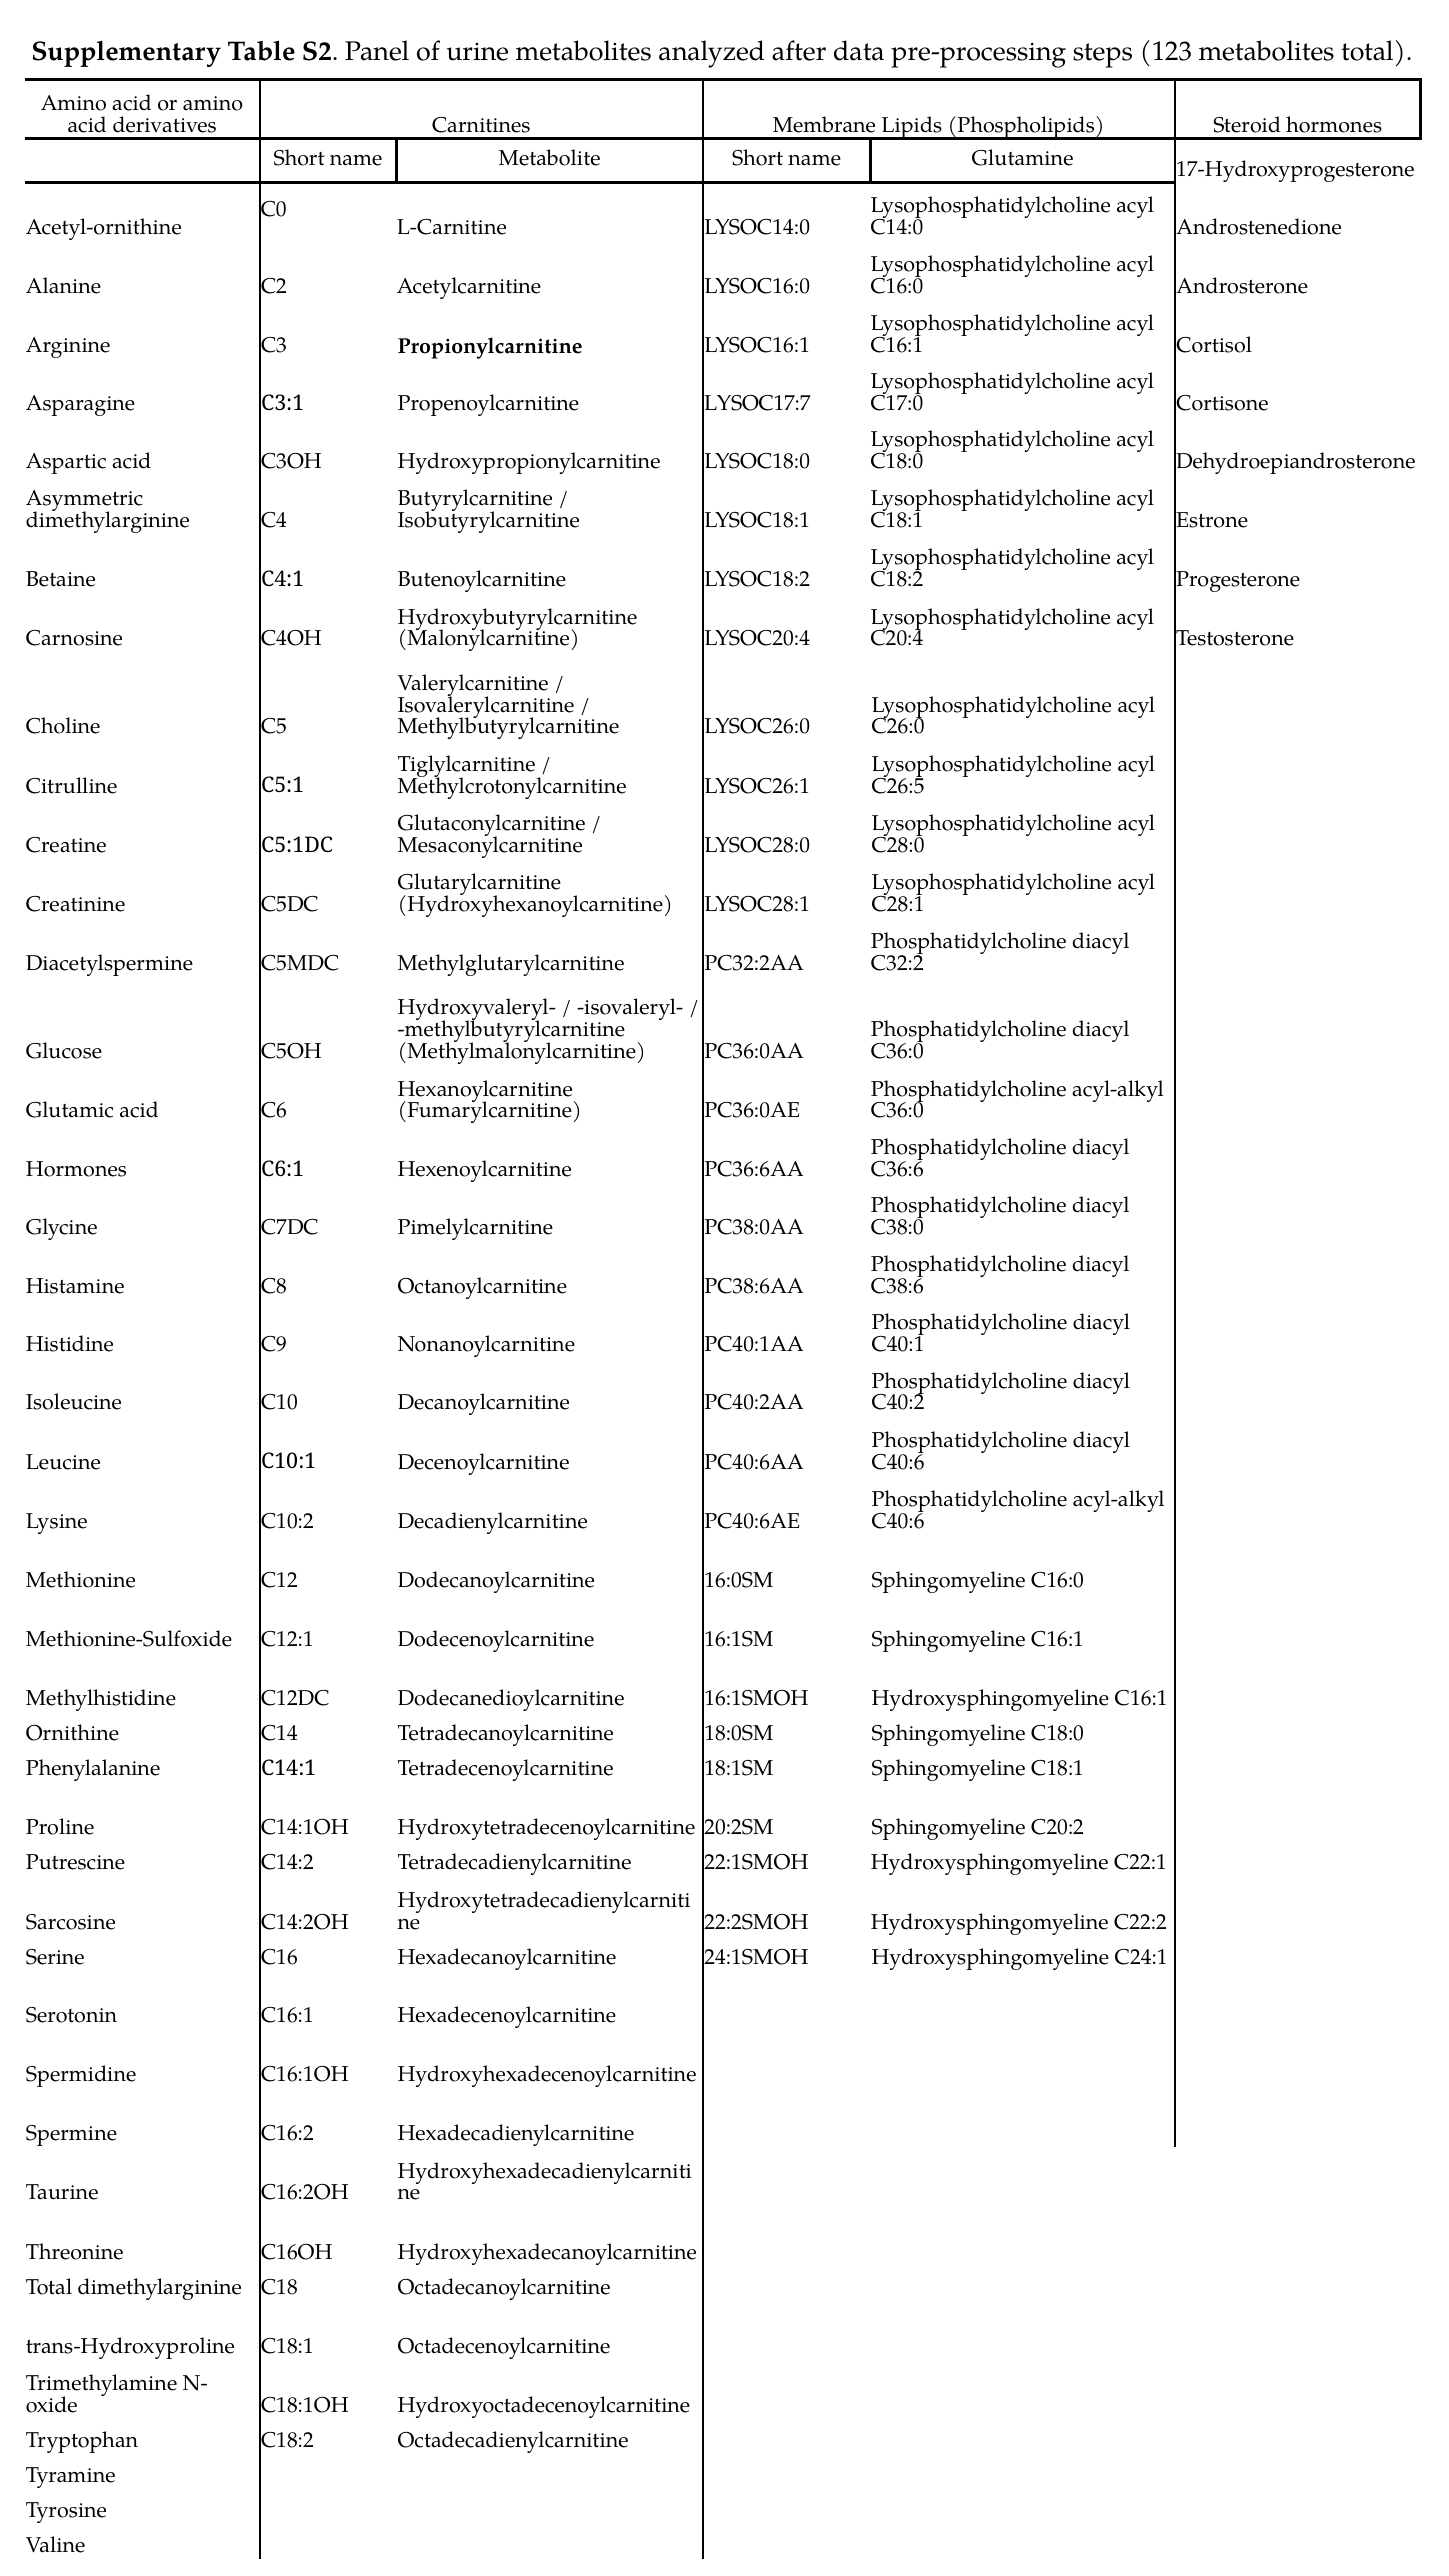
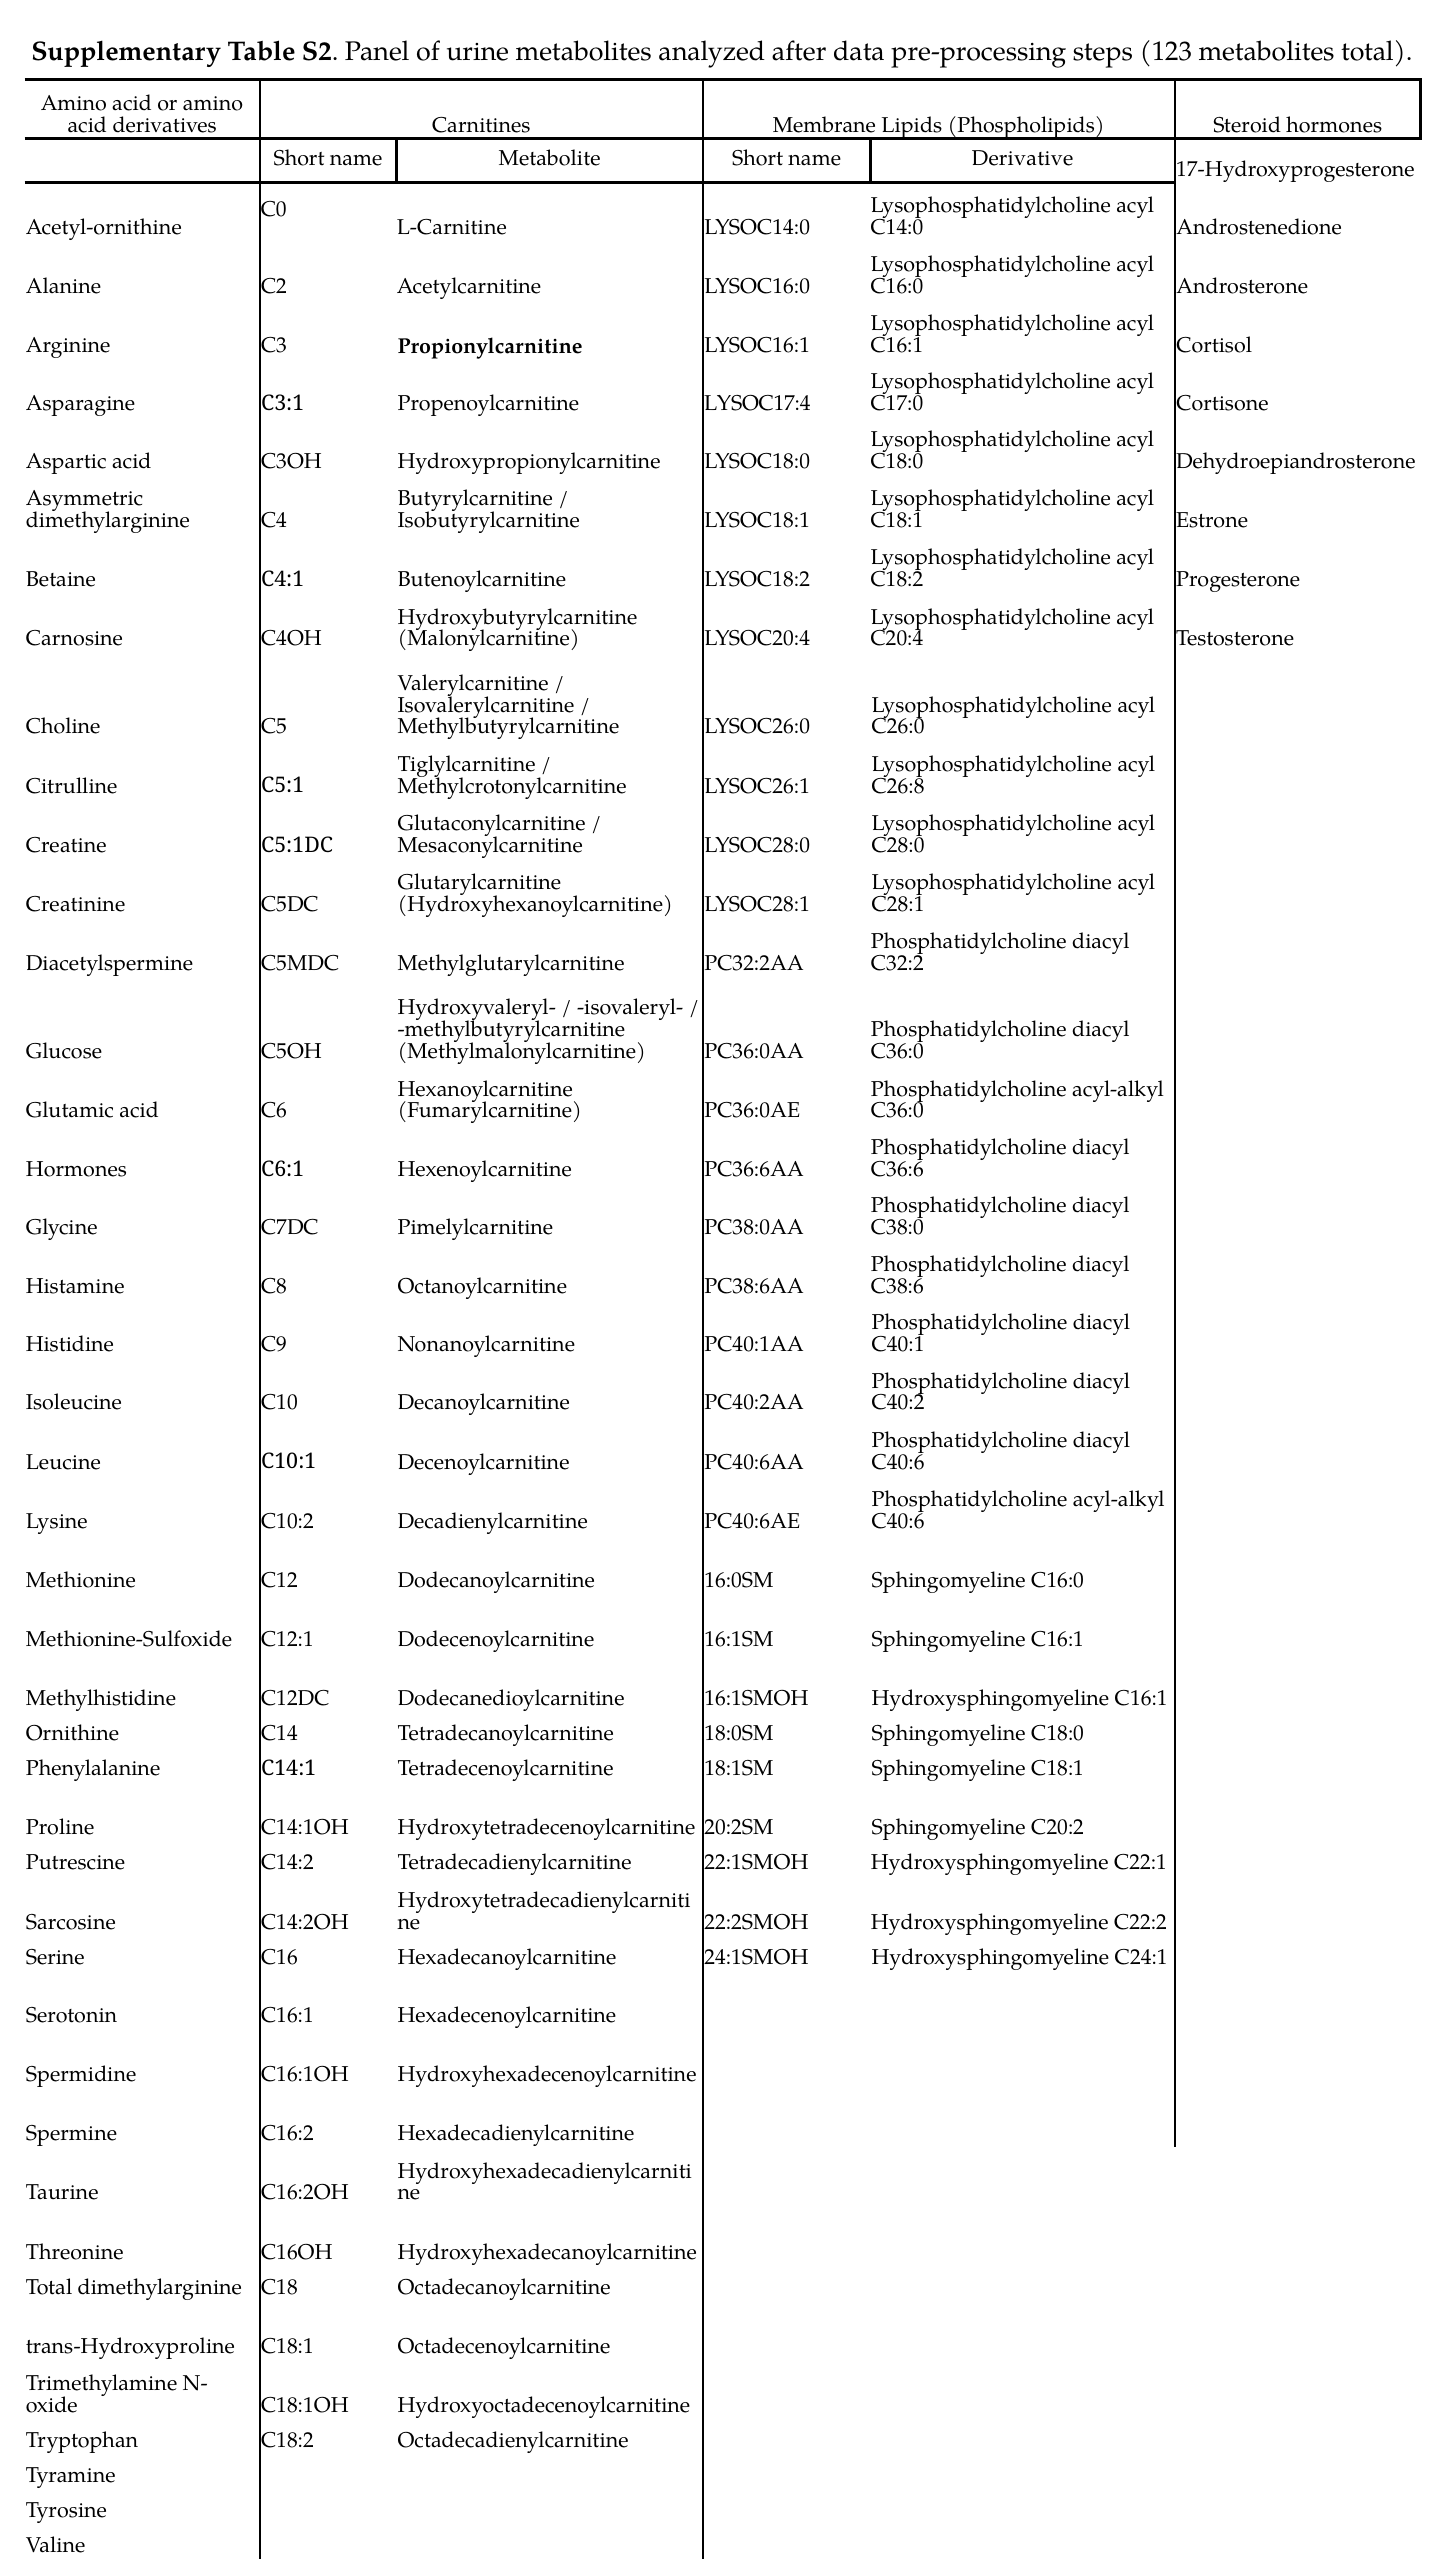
Glutamine: Glutamine -> Derivative (1023, 159)
LYSOC17:7: LYSOC17:7 -> LYSOC17:4 (757, 403)
C26:5: C26:5 -> C26:8 (898, 786)
